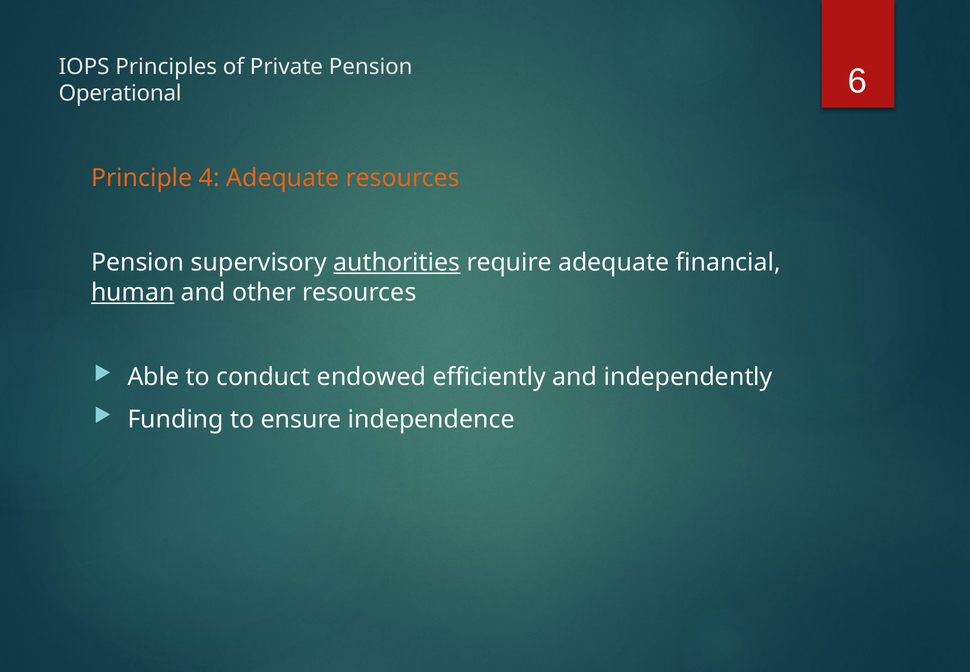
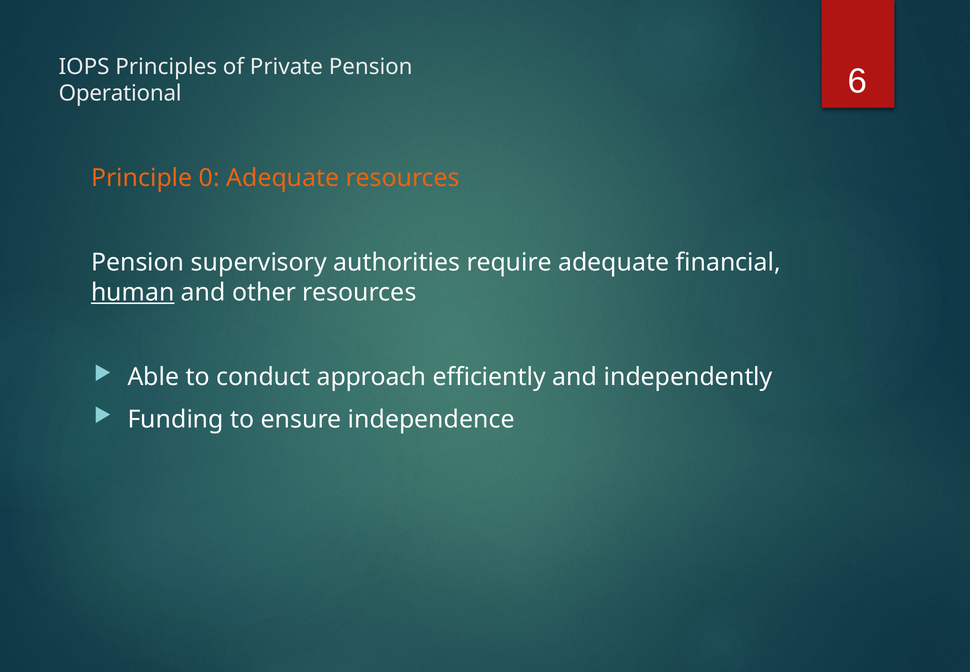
4: 4 -> 0 (209, 178)
authorities underline: present -> none (397, 262)
endowed: endowed -> approach (372, 377)
